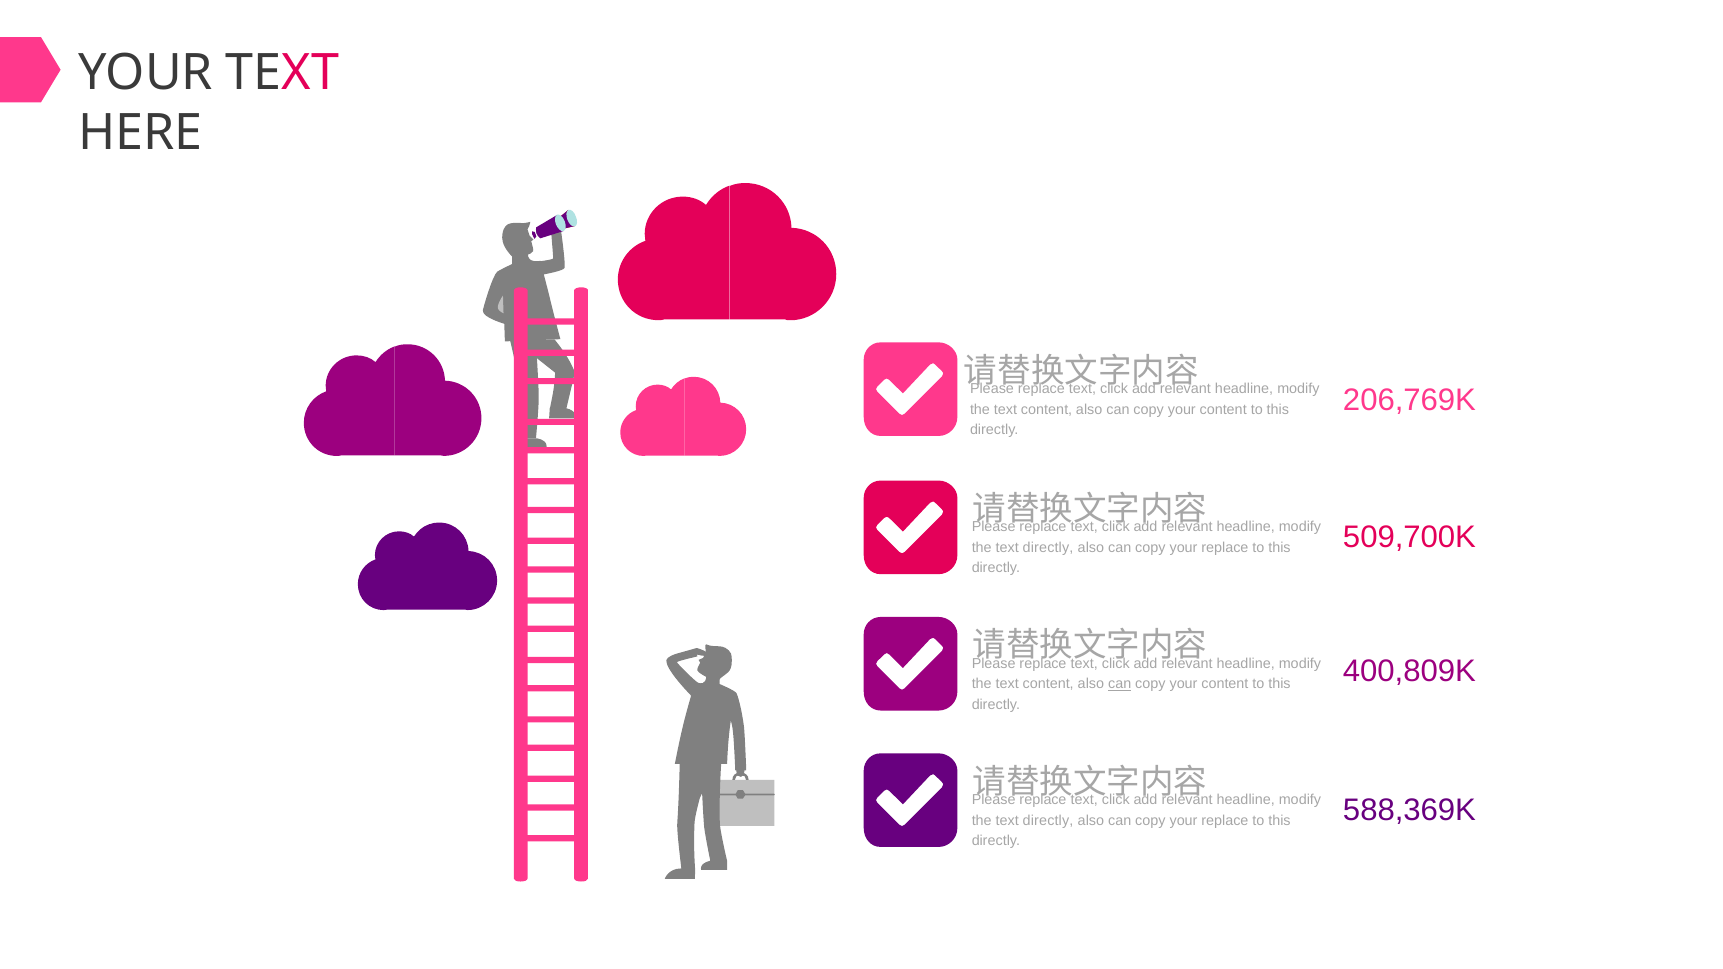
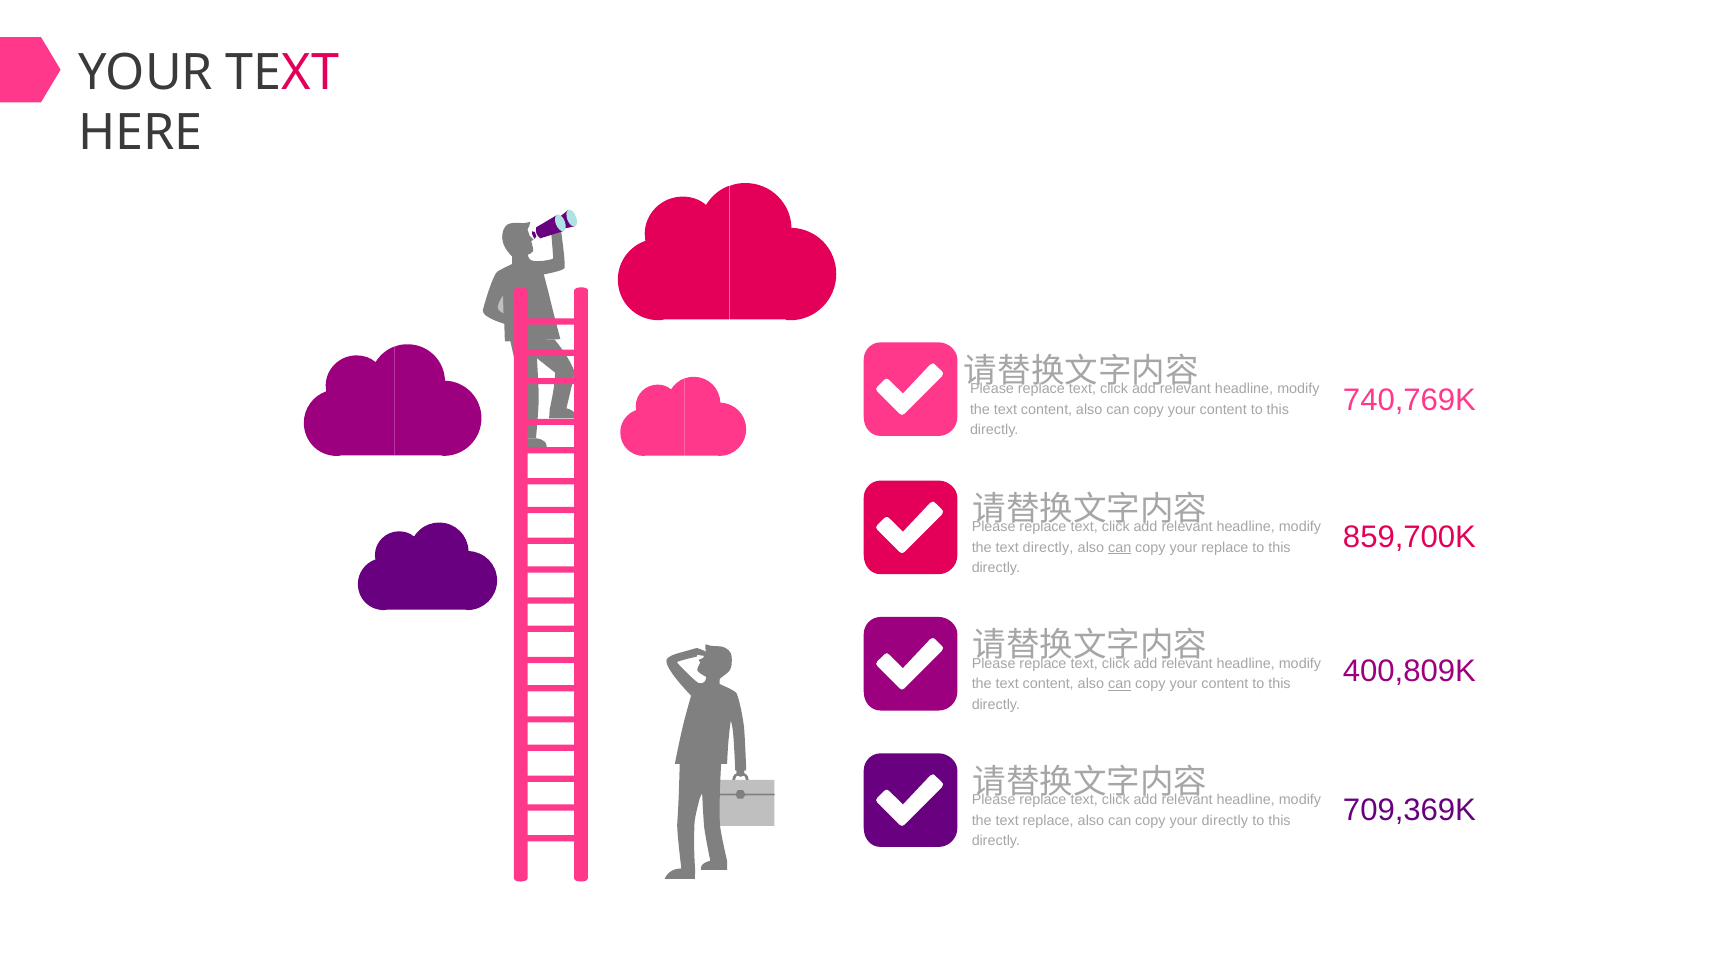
206,769K: 206,769K -> 740,769K (1409, 401)
509,700K: 509,700K -> 859,700K (1409, 537)
can underline: none -> present (1120, 548)
588,369K: 588,369K -> 709,369K (1409, 810)
directly: directly -> replace (1048, 821)
replace: replace -> directly (1225, 821)
